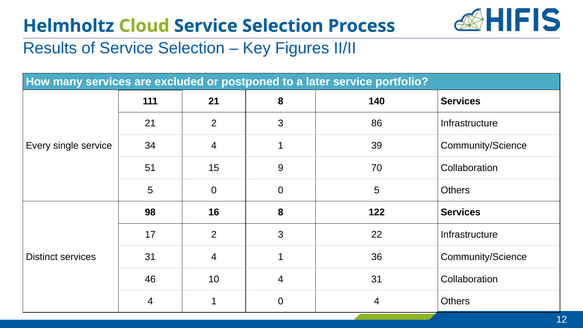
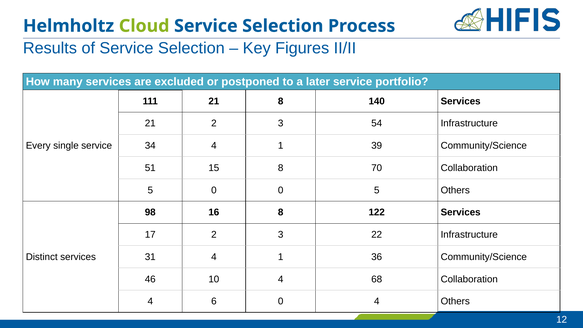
86: 86 -> 54 (377, 123)
15 9: 9 -> 8 (281, 168)
4 31: 31 -> 68 (377, 279)
1: 1 -> 6 (214, 301)
